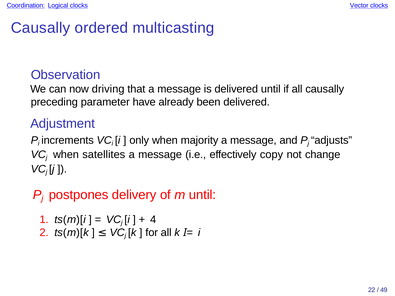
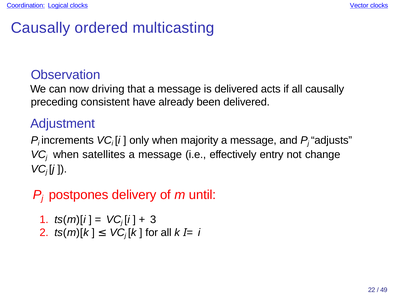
delivered until: until -> acts (271, 89)
parameter: parameter -> consistent (105, 102)
copy: copy -> entry (272, 155)
4: 4 -> 3 (153, 220)
